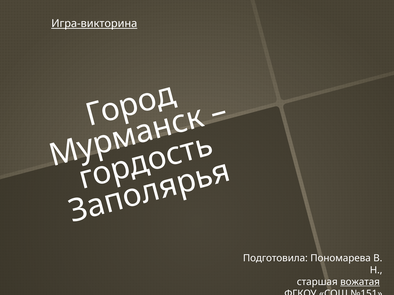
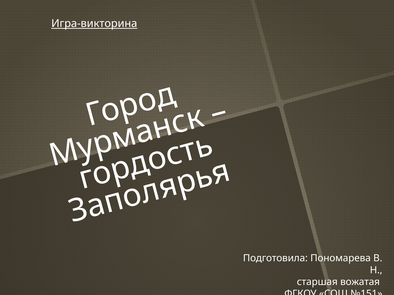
вожатая underline: present -> none (360, 282)
